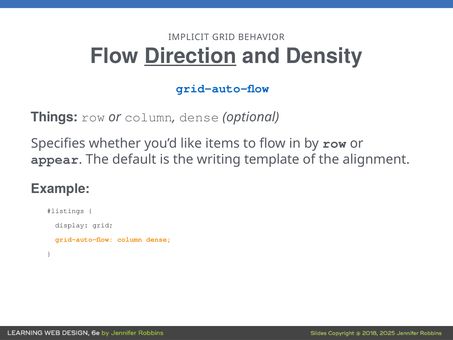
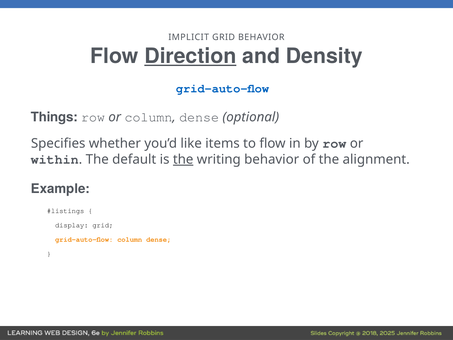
appear: appear -> within (55, 159)
the underline: none -> present (183, 159)
writing template: template -> behavior (272, 159)
